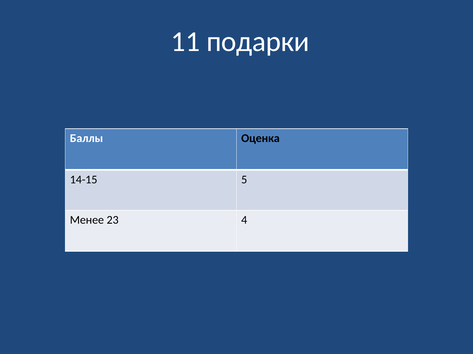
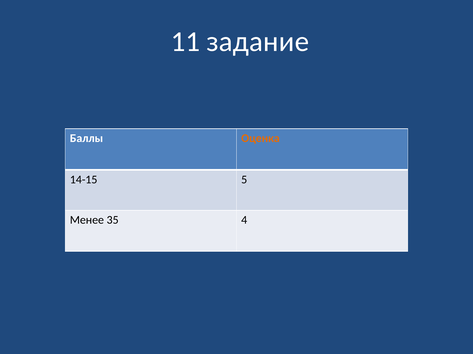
подарки: подарки -> задание (258, 42)
Оценка colour: black -> orange (260, 139)
23: 23 -> 35 (113, 220)
